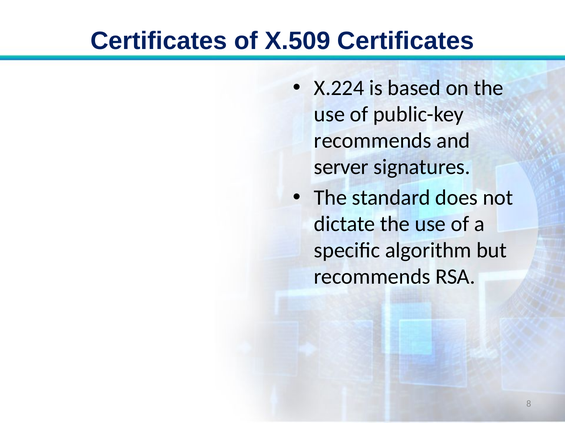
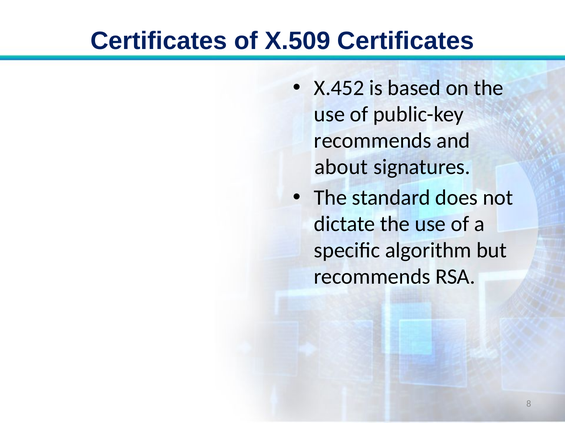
X.224: X.224 -> X.452 (339, 88)
server: server -> about (341, 167)
